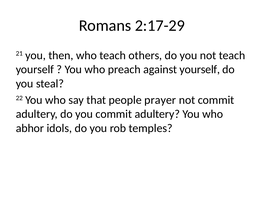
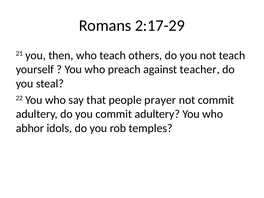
against yourself: yourself -> teacher (200, 69)
